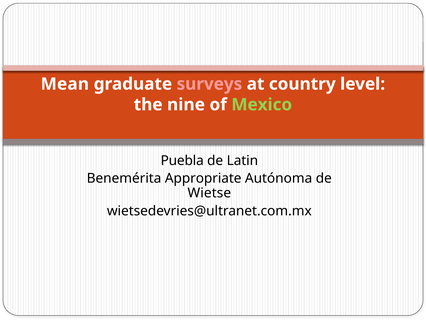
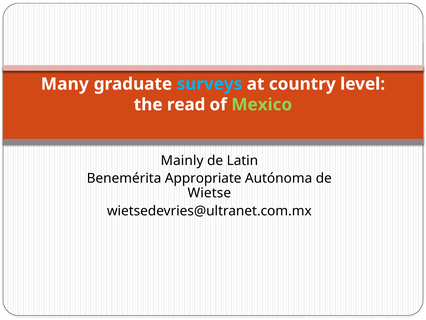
Mean: Mean -> Many (65, 84)
surveys colour: pink -> light blue (209, 84)
nine: nine -> read (186, 104)
Puebla: Puebla -> Mainly (182, 160)
